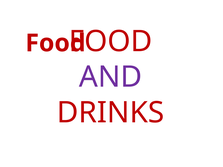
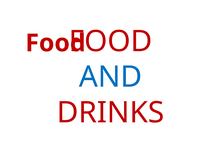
AND colour: purple -> blue (111, 77)
